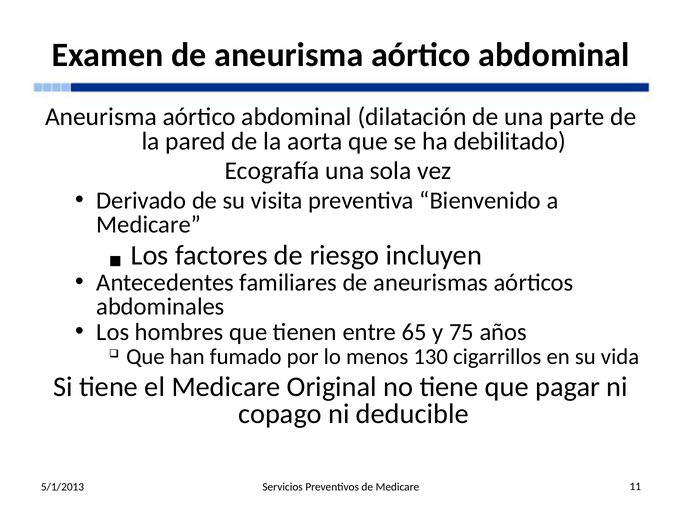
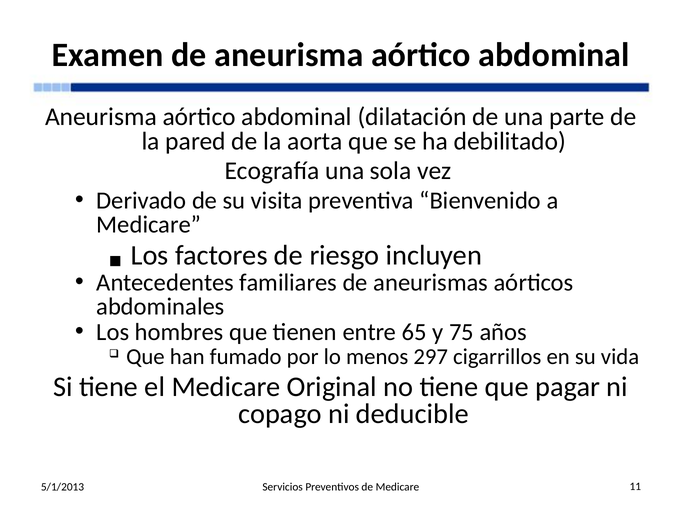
130: 130 -> 297 (431, 357)
